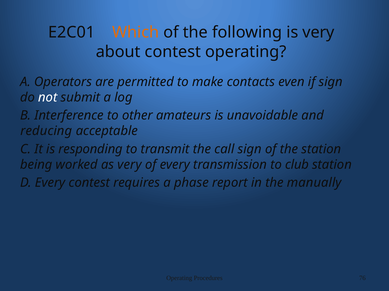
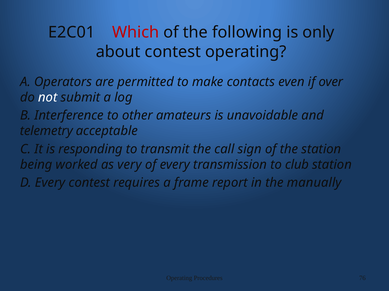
Which colour: orange -> red (136, 32)
is very: very -> only (318, 32)
if sign: sign -> over (331, 82)
reducing: reducing -> telemetry (46, 131)
phase: phase -> frame (191, 183)
